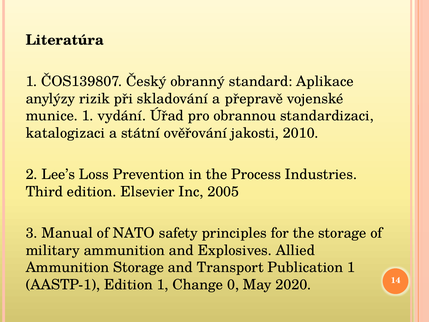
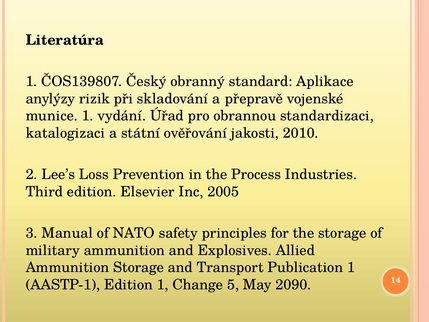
0: 0 -> 5 (233, 285)
2020: 2020 -> 2090 (293, 285)
